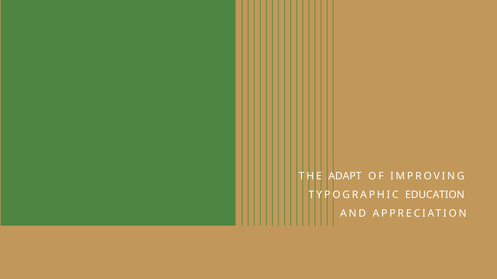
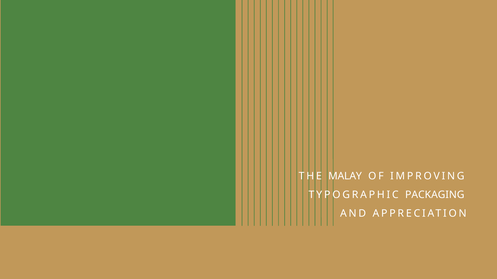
ADAPT: ADAPT -> MALAY (345, 177)
EDUCATION: EDUCATION -> PACKAGING (435, 195)
